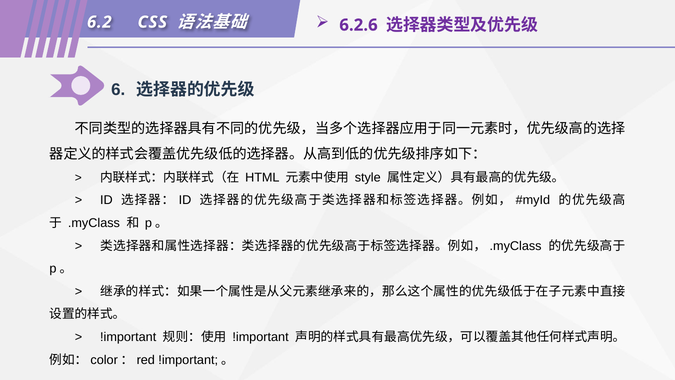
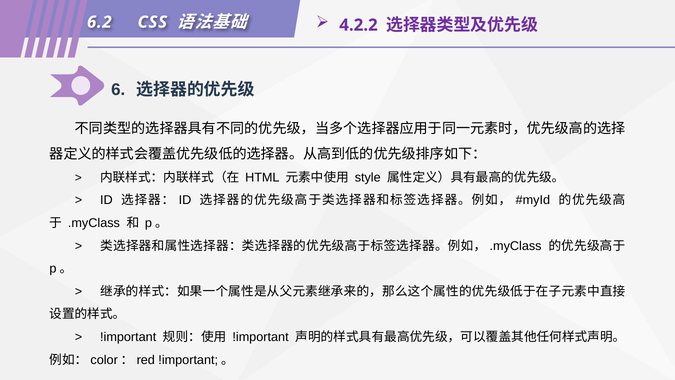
6.2.6: 6.2.6 -> 4.2.2 (359, 25)
